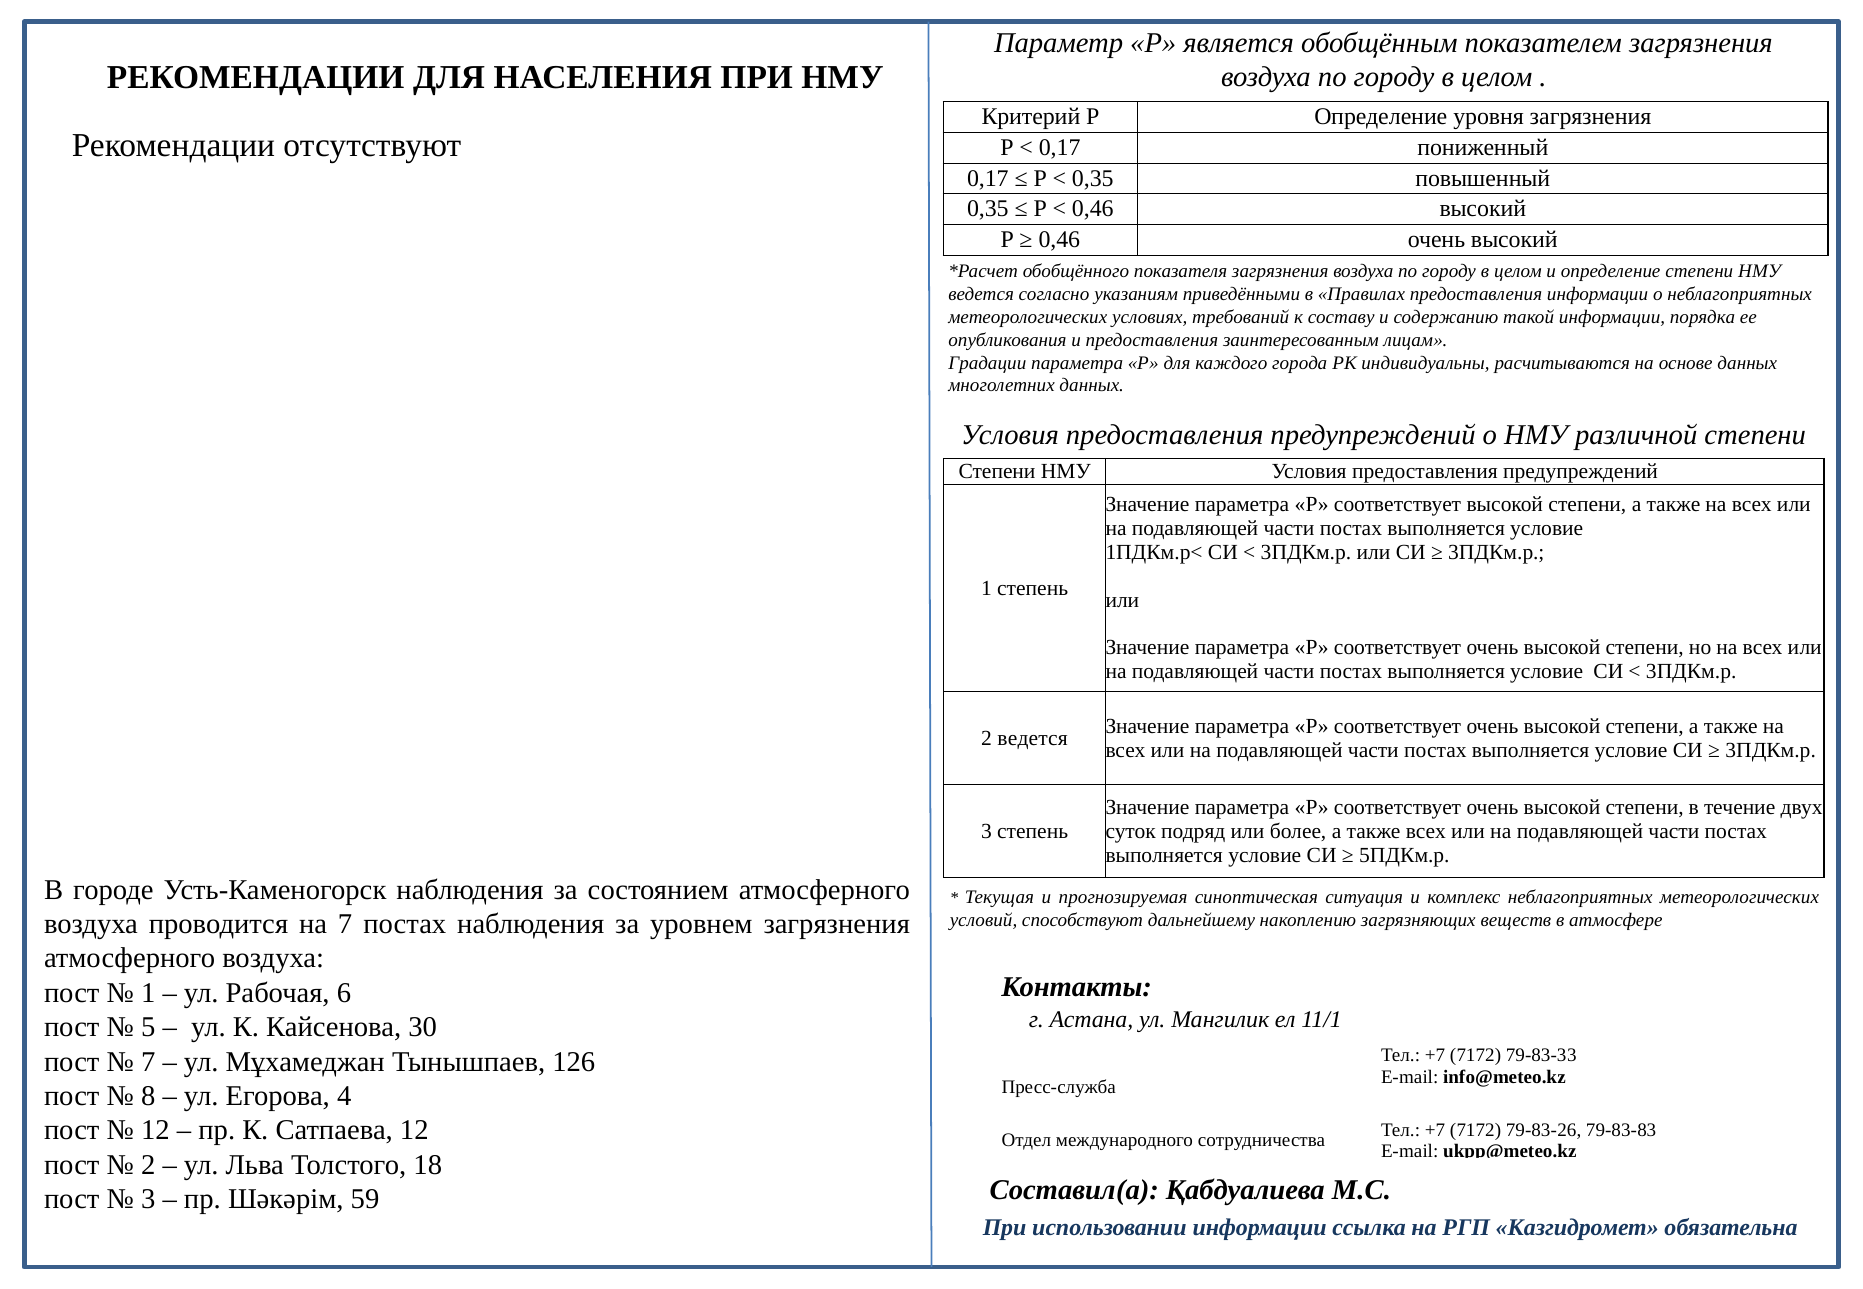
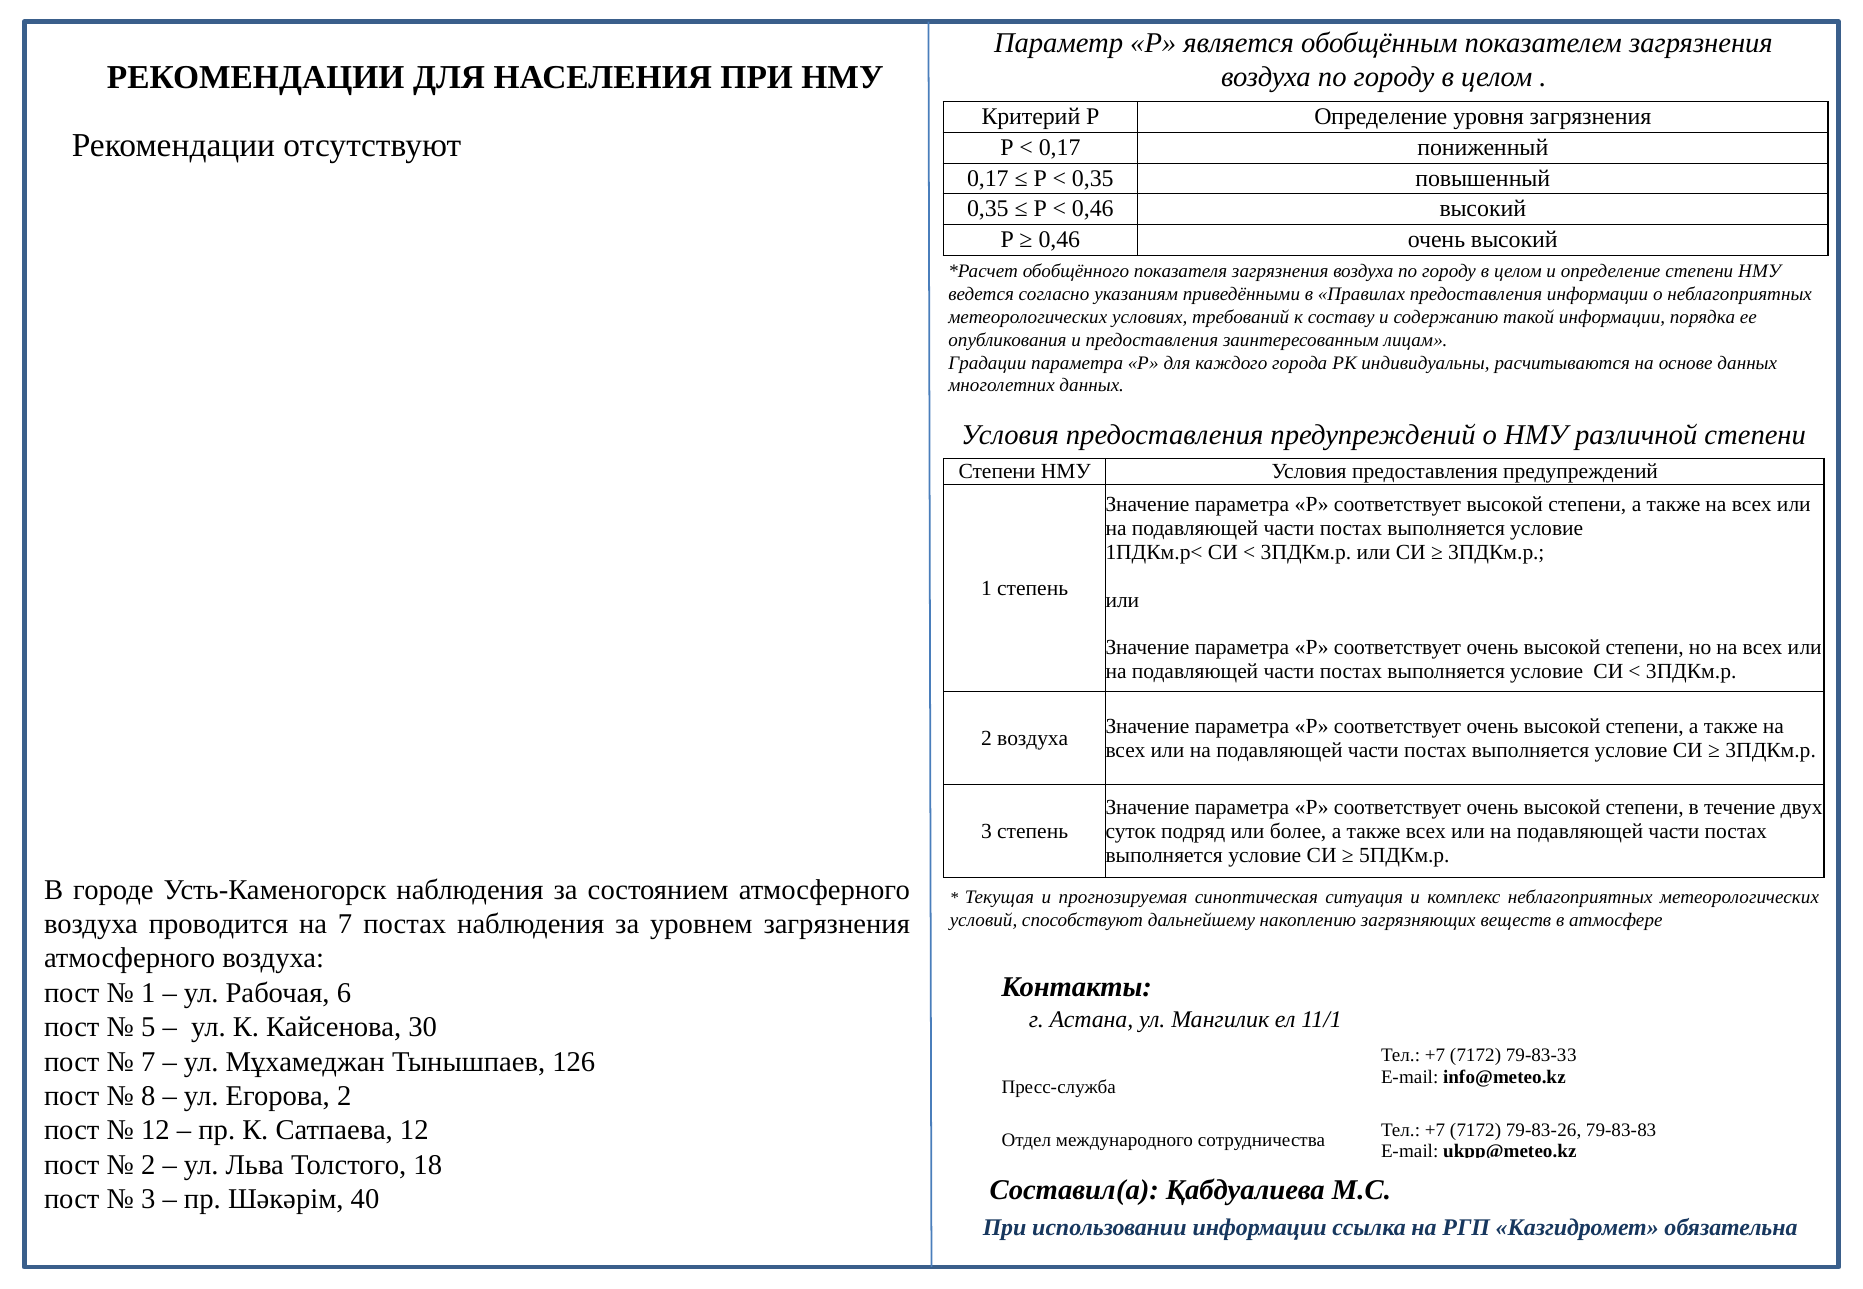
2 ведется: ведется -> воздуха (1033, 738)
Егорова 4: 4 -> 2 (344, 1097)
59: 59 -> 40 (365, 1200)
